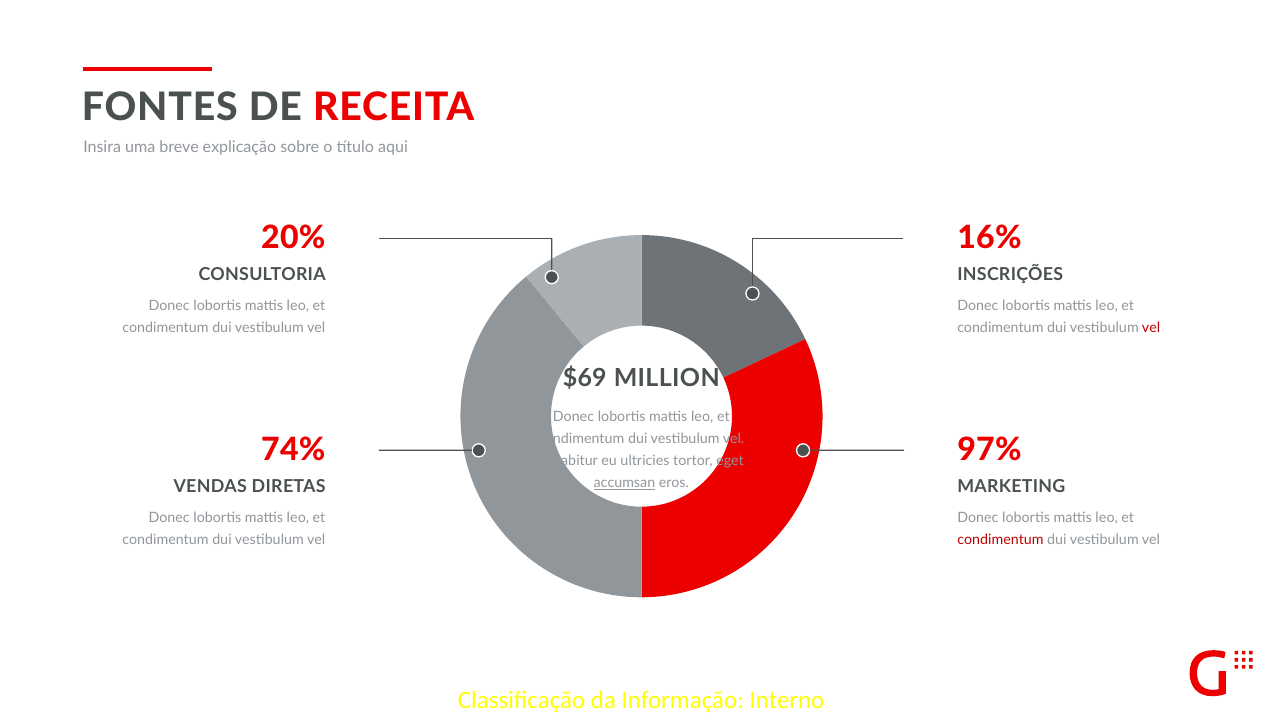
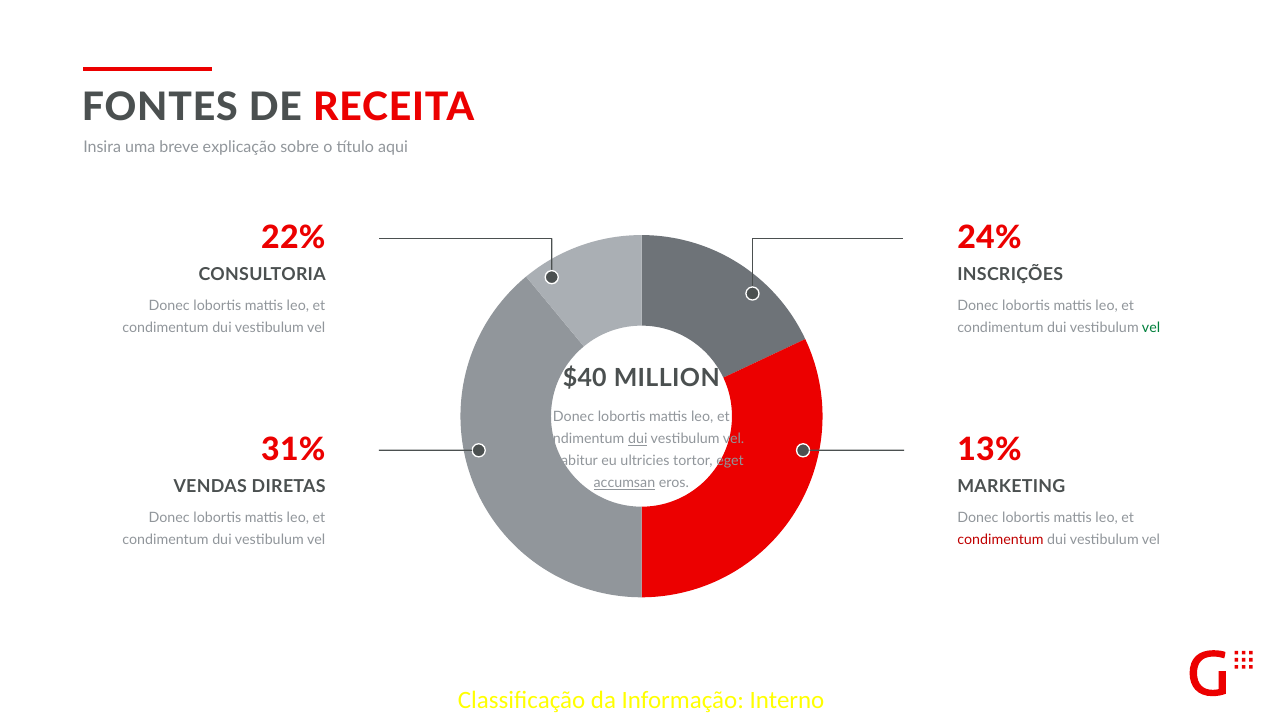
20%: 20% -> 22% (293, 238)
16%: 16% -> 24% (989, 238)
vel colour: red -> green (1151, 328)
$69: $69 -> $40 (585, 378)
dui underline: none -> present (638, 439)
74%: 74% -> 31% (293, 449)
97%: 97% -> 13% (989, 449)
